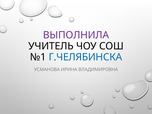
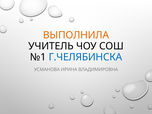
ВЫПОЛНИЛА colour: purple -> orange (76, 35)
